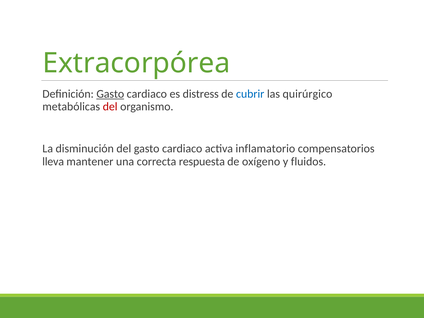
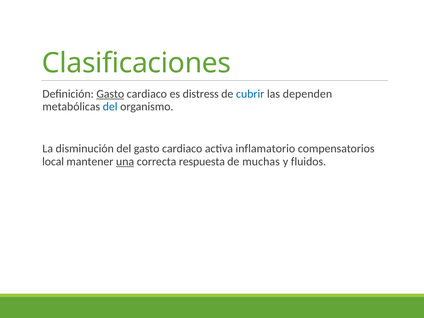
Extracorpórea: Extracorpórea -> Clasificaciones (136, 63)
quirúrgico: quirúrgico -> dependen (307, 94)
del colour: red -> blue (110, 107)
lleva: lleva -> local (53, 161)
una underline: none -> present (125, 161)
oxígeno: oxígeno -> muchas (261, 161)
